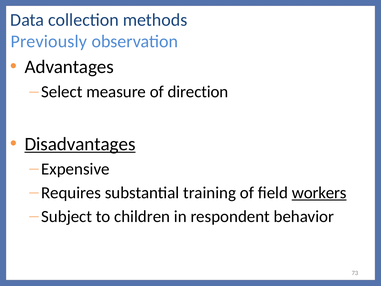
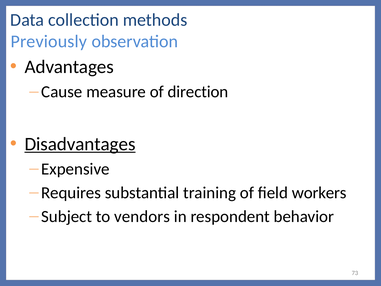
Select: Select -> Cause (62, 92)
workers underline: present -> none (319, 193)
children: children -> vendors (142, 216)
